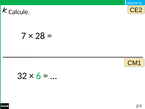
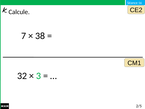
28: 28 -> 38 (40, 36)
6: 6 -> 3 (39, 76)
